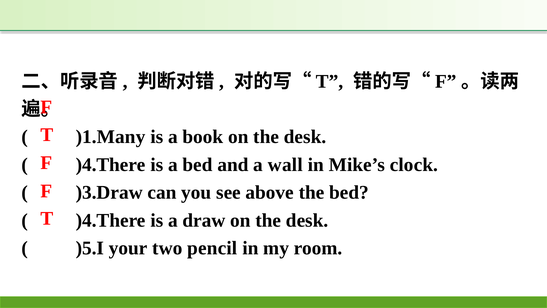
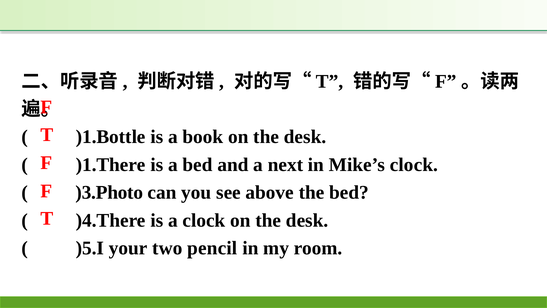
)1.Many: )1.Many -> )1.Bottle (111, 137)
)4.There: )4.There -> )1.There (111, 165)
wall: wall -> next (285, 165)
)3.Draw: )3.Draw -> )3.Photo (109, 192)
a draw: draw -> clock (204, 220)
